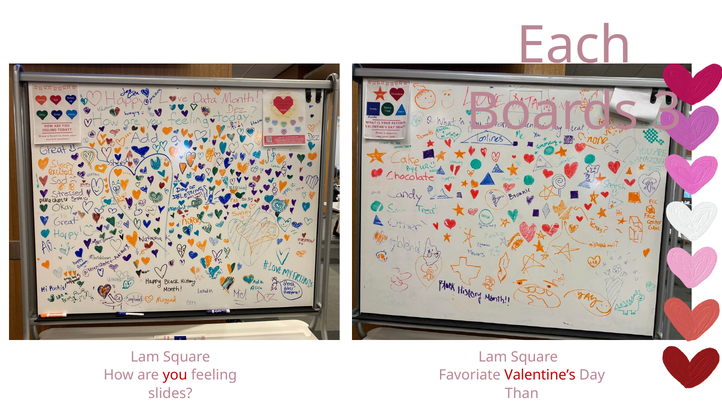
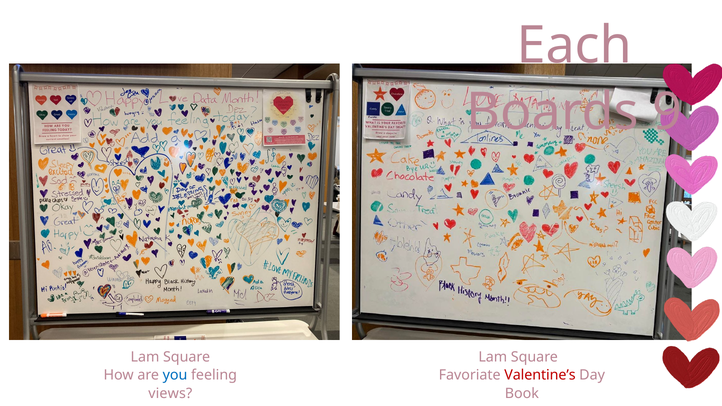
3: 3 -> 9 (667, 112)
you colour: red -> blue (175, 375)
slides: slides -> views (170, 394)
Than: Than -> Book (522, 394)
